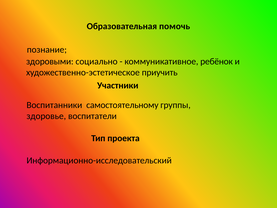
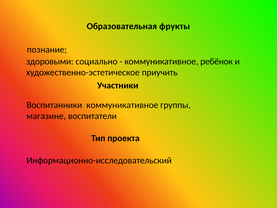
помочь: помочь -> фрукты (175, 26)
Воспитанники самостоятельному: самостоятельному -> коммуникативное (122, 105)
здоровье: здоровье -> магазине (46, 116)
